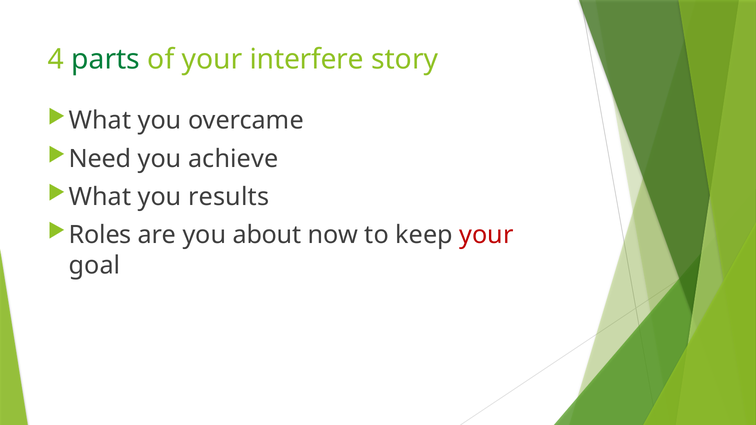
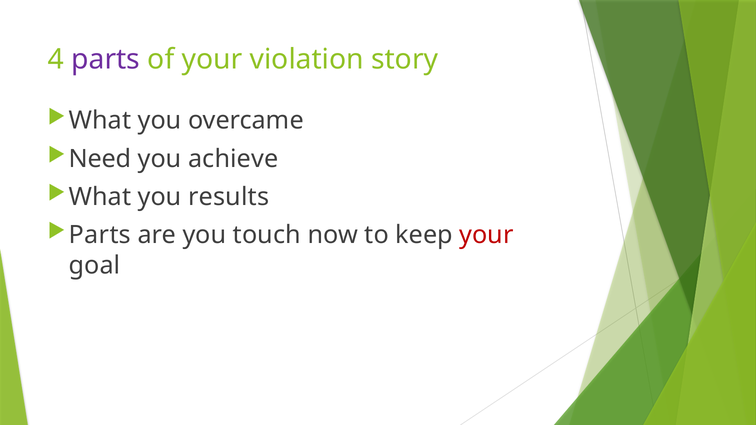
parts colour: green -> purple (106, 60)
interfere: interfere -> violation (307, 60)
Roles: Roles -> Parts (100, 235)
about: about -> touch (267, 235)
